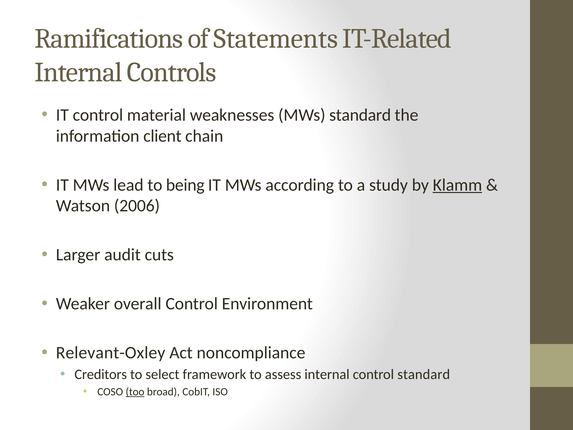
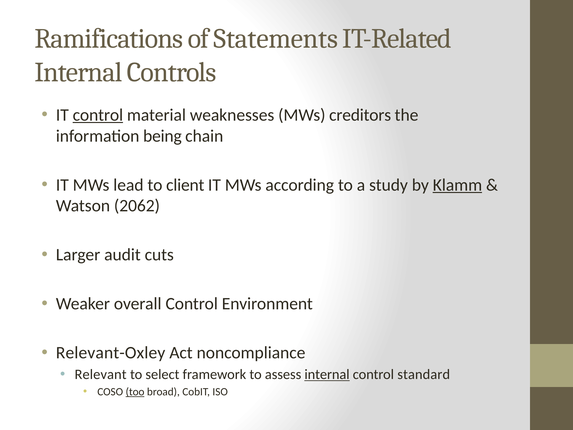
control underline: none -> present (98, 115)
MWs standard: standard -> creditors (360, 115)
client: client -> being (162, 136)
being: being -> client (185, 185)
2006: 2006 -> 2062 (137, 206)
Creditors: Creditors -> Relevant (101, 374)
internal underline: none -> present (327, 374)
